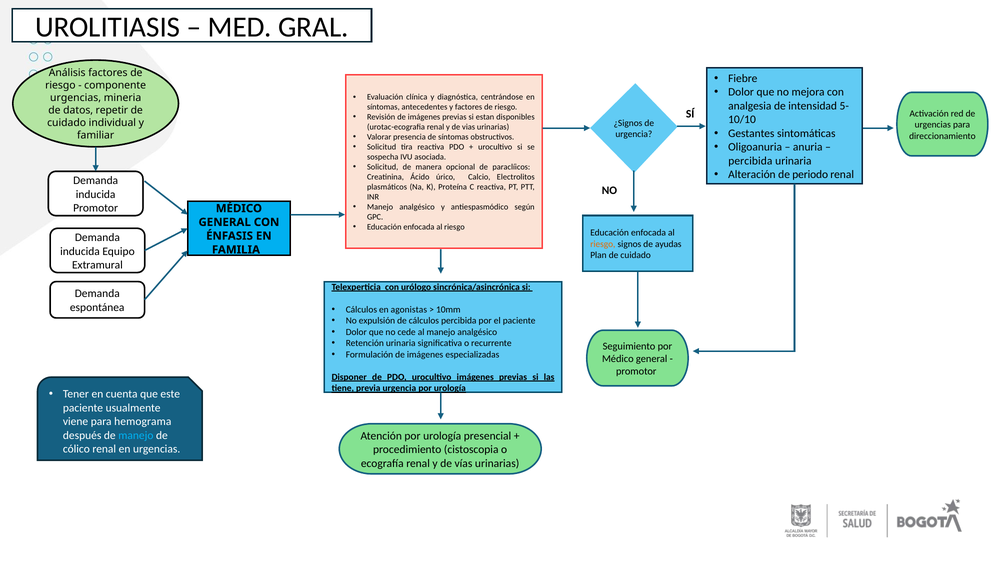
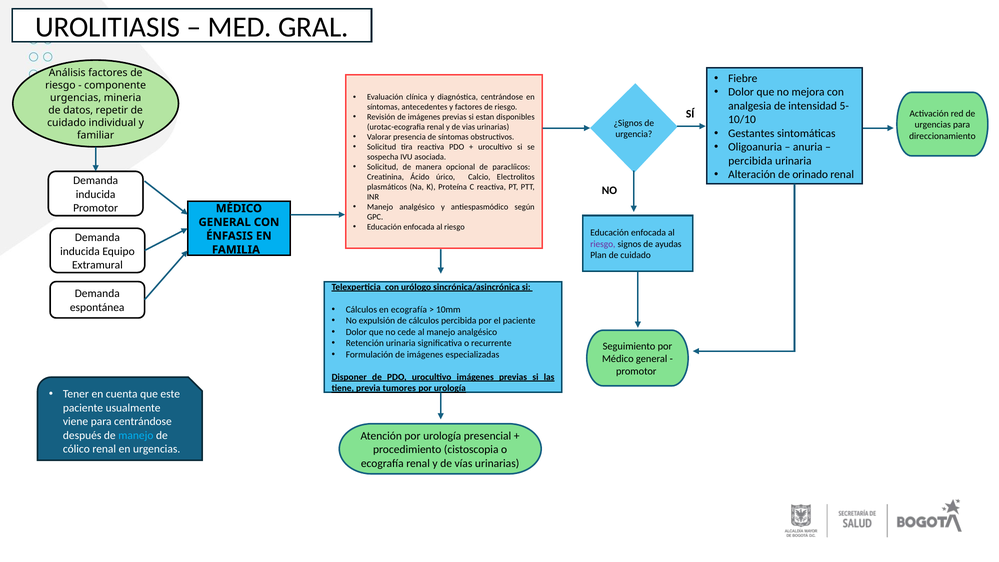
periodo: periodo -> orinado (810, 175)
riesgo colour: orange -> purple (603, 244)
en agonistas: agonistas -> ecografía (409, 309)
previa urgencia: urgencia -> tumores (399, 388)
para hemograma: hemograma -> centrándose (143, 421)
